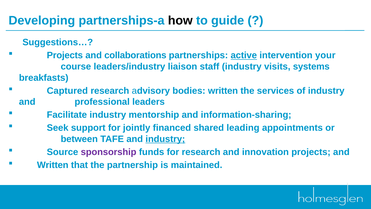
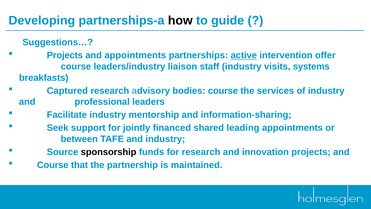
and collaborations: collaborations -> appointments (135, 55)
your: your -> offer (325, 55)
bodies written: written -> course (223, 91)
industry underline: present -> none (165, 139)
sponsorship colour: purple -> black (109, 152)
Written: Written -> Course (53, 165)
